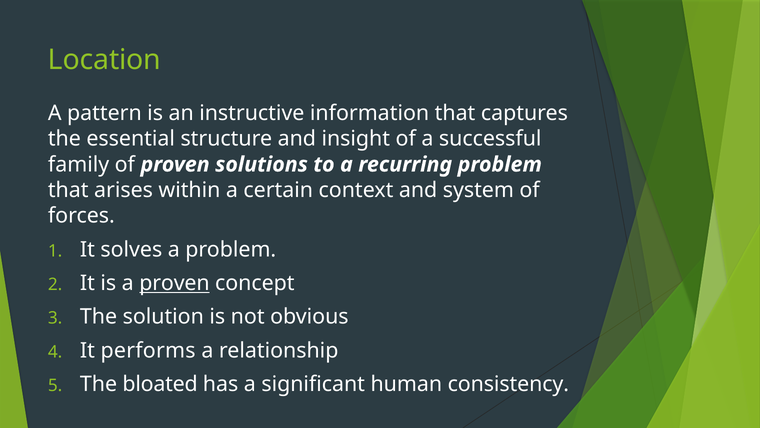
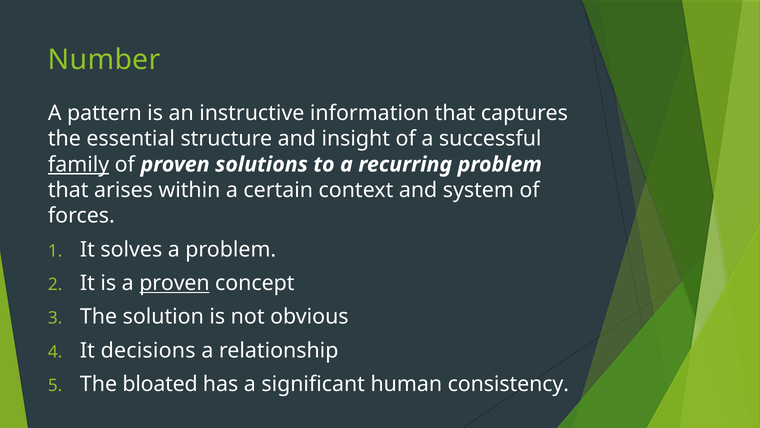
Location: Location -> Number (104, 60)
family underline: none -> present (79, 164)
performs: performs -> decisions (148, 350)
